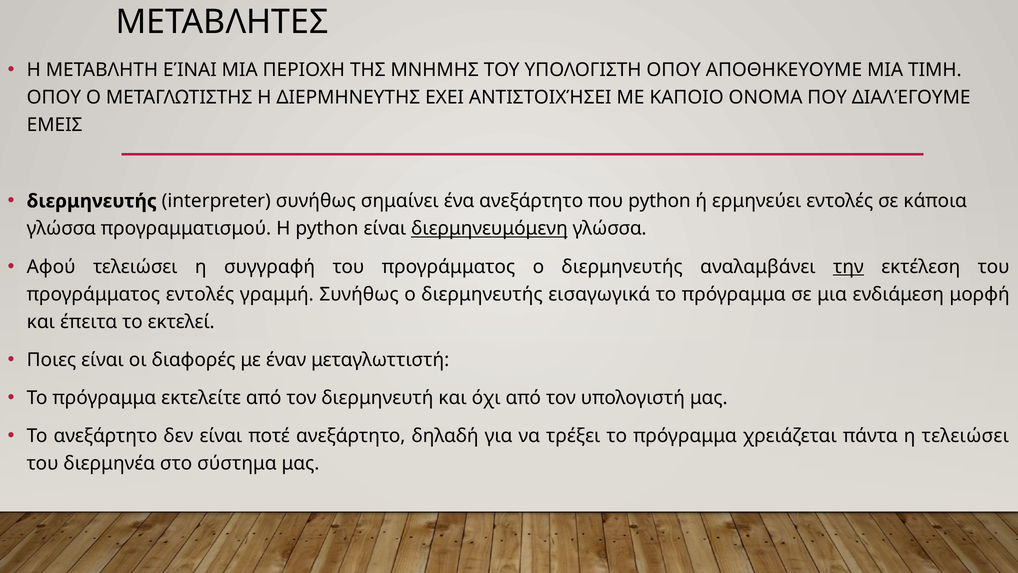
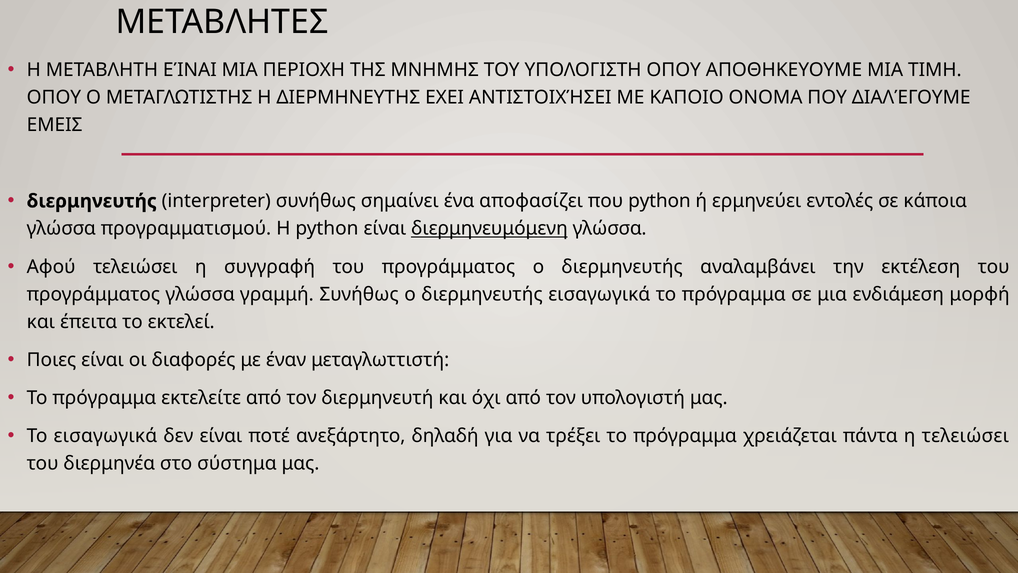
ένα ανεξάρτητο: ανεξάρτητο -> αποφασίζει (531, 201)
την underline: present -> none (848, 267)
προγράμματος εντολές: εντολές -> γλώσσα (200, 294)
Το ανεξάρτητο: ανεξάρτητο -> εισαγωγικά (105, 436)
